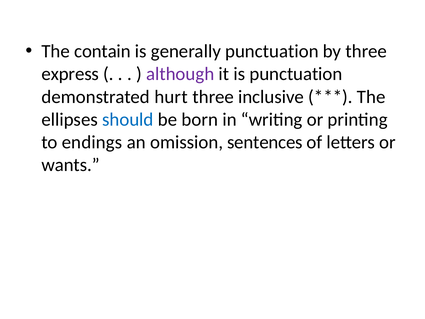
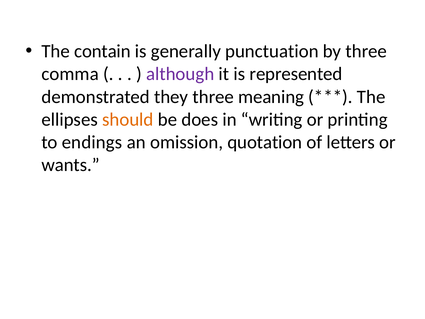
express: express -> comma (70, 74)
is punctuation: punctuation -> represented (296, 74)
hurt: hurt -> they (171, 97)
inclusive: inclusive -> meaning (271, 97)
should colour: blue -> orange (128, 119)
born: born -> does (200, 119)
sentences: sentences -> quotation (265, 142)
